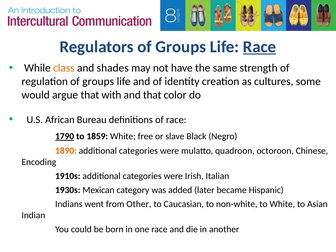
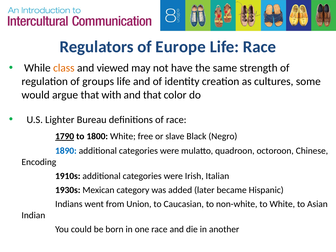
Regulators of Groups: Groups -> Europe (181, 47)
Race underline: present -> none (259, 47)
shades: shades -> viewed (113, 68)
African: African -> Lighter (60, 120)
1859: 1859 -> 1800 (97, 136)
1890 colour: orange -> blue (66, 151)
Other: Other -> Union (139, 204)
